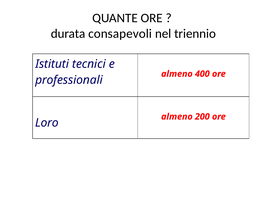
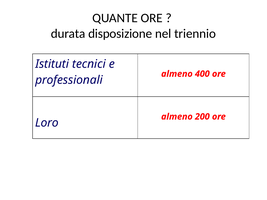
consapevoli: consapevoli -> disposizione (120, 34)
